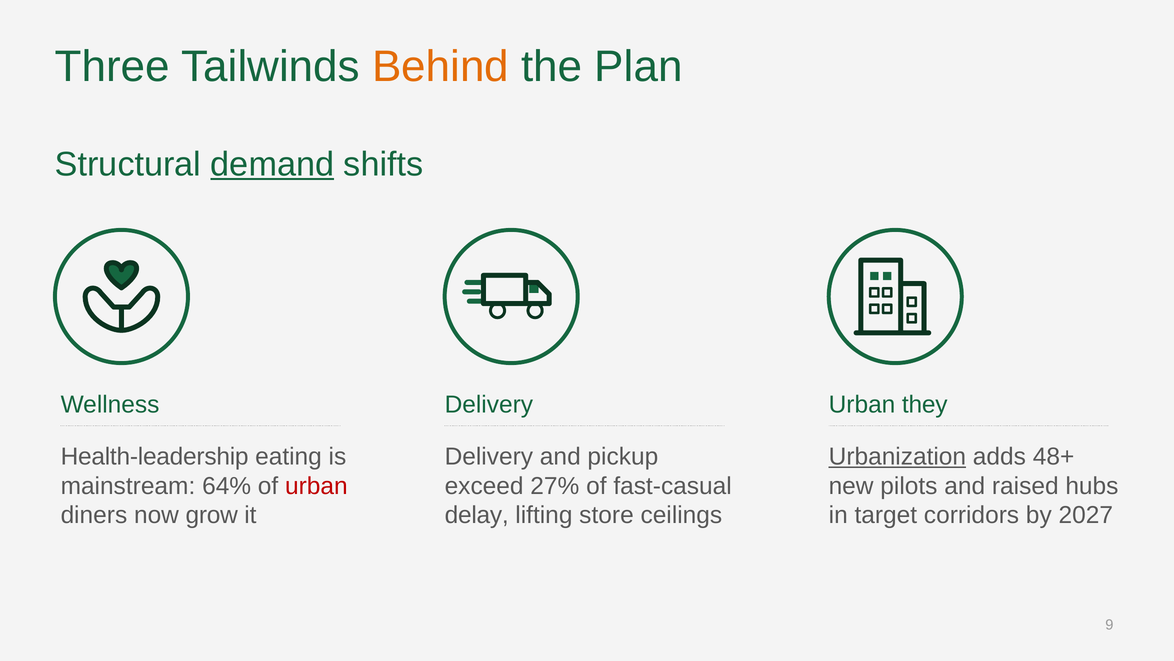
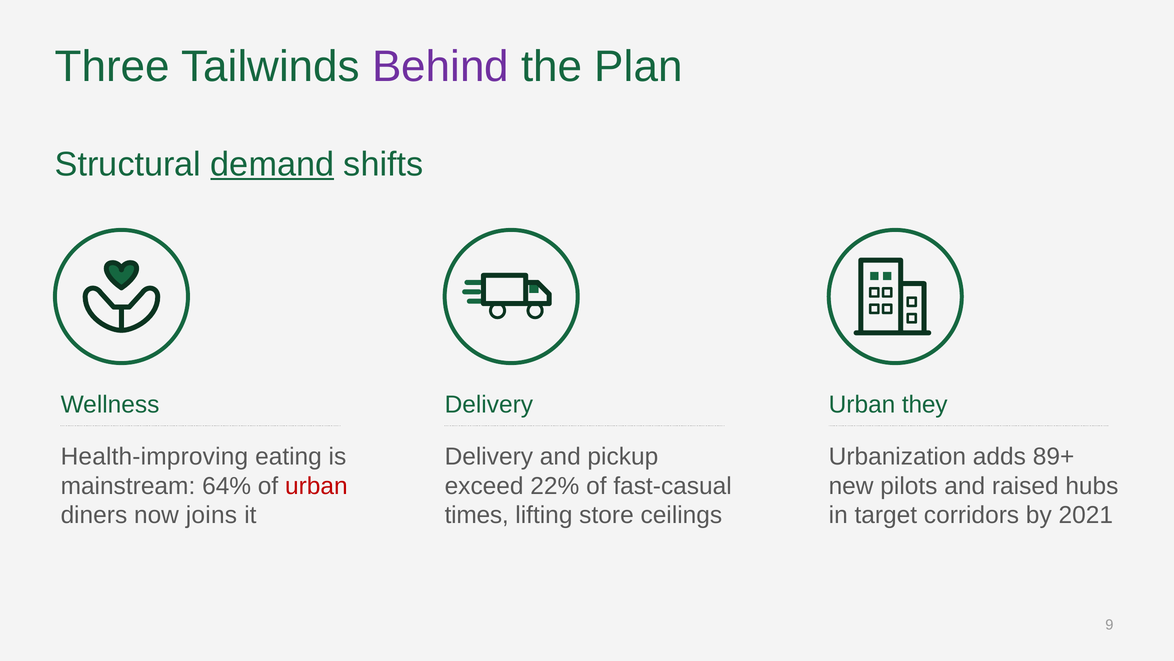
Behind colour: orange -> purple (441, 67)
Health-leadership: Health-leadership -> Health-improving (154, 456)
Urbanization underline: present -> none (897, 456)
48+: 48+ -> 89+ (1054, 456)
27%: 27% -> 22% (555, 486)
grow: grow -> joins (211, 515)
delay: delay -> times (477, 515)
2027: 2027 -> 2021 (1086, 515)
